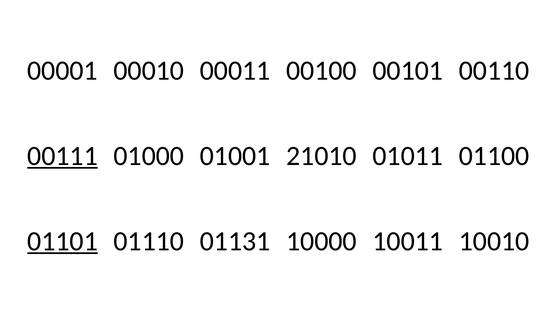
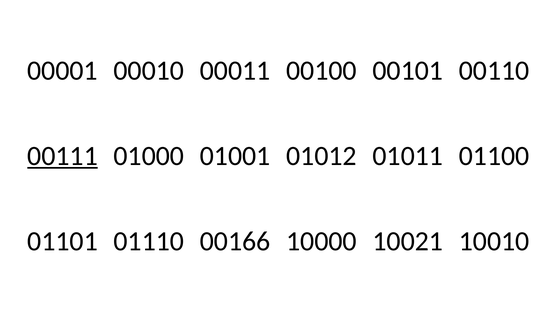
21010: 21010 -> 01012 (321, 156)
01101 underline: present -> none (63, 241)
01131: 01131 -> 00166 (235, 241)
10011: 10011 -> 10021 (408, 241)
